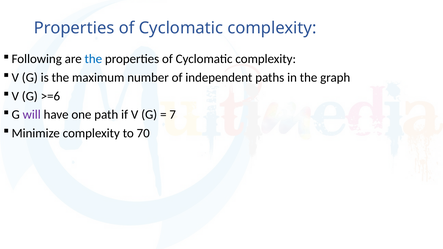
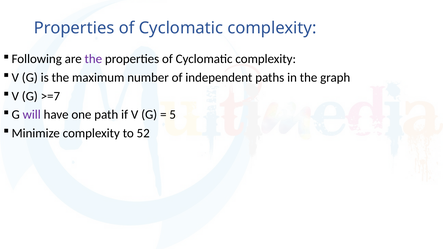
the colour: blue -> purple (93, 59)
>=6: >=6 -> >=7 (50, 96)
7: 7 -> 5 (173, 115)
70: 70 -> 52 (143, 133)
